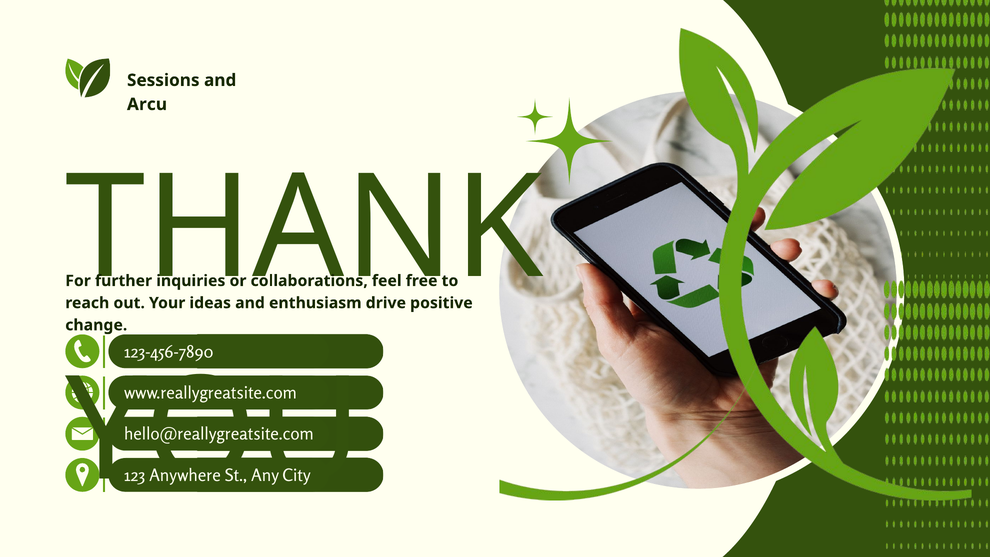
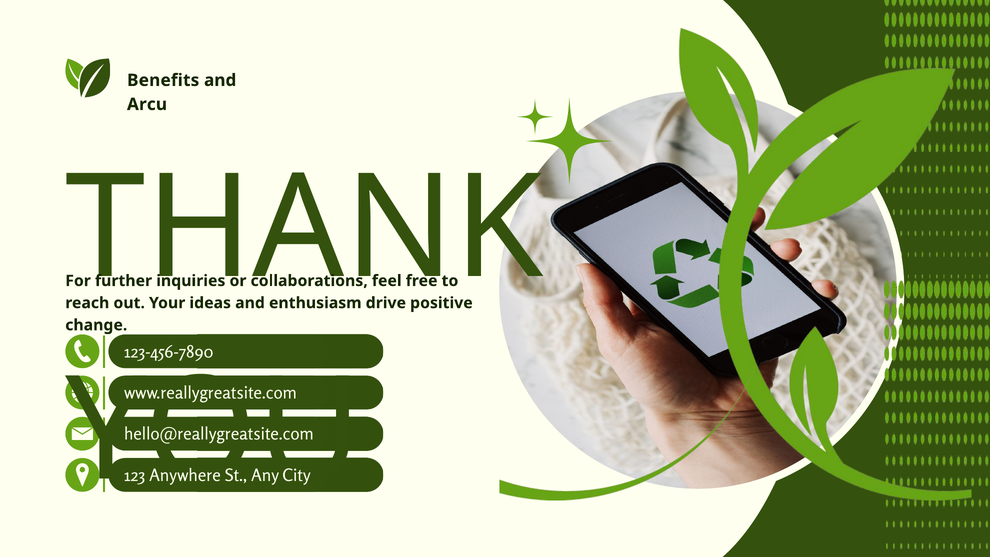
Sessions: Sessions -> Benefits (163, 80)
